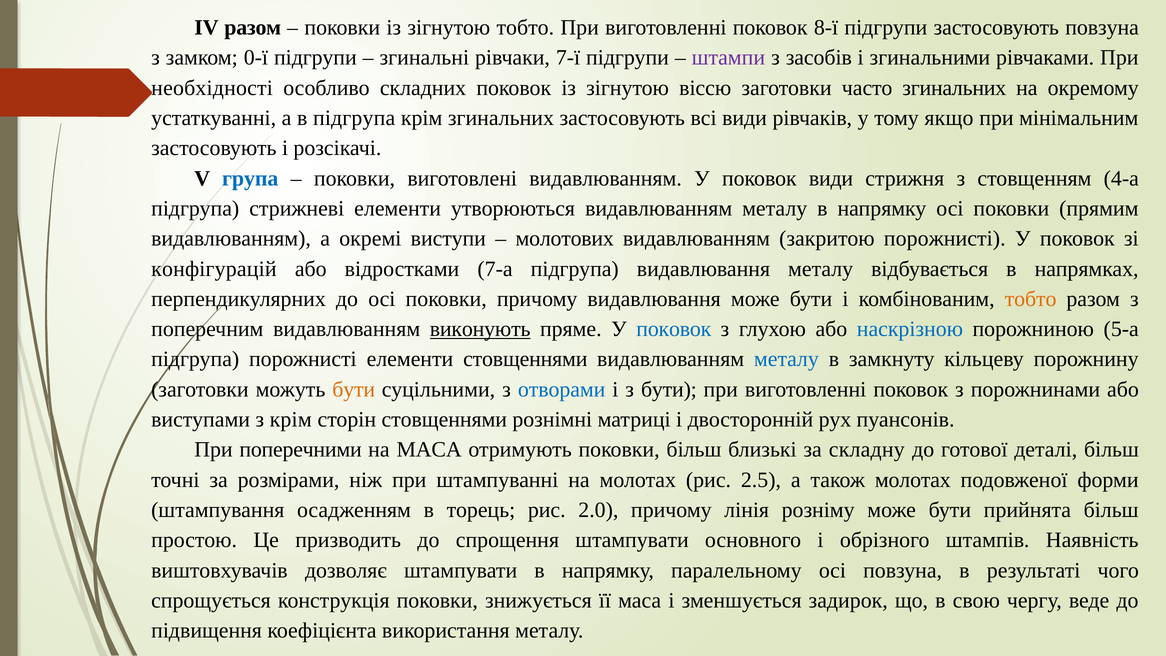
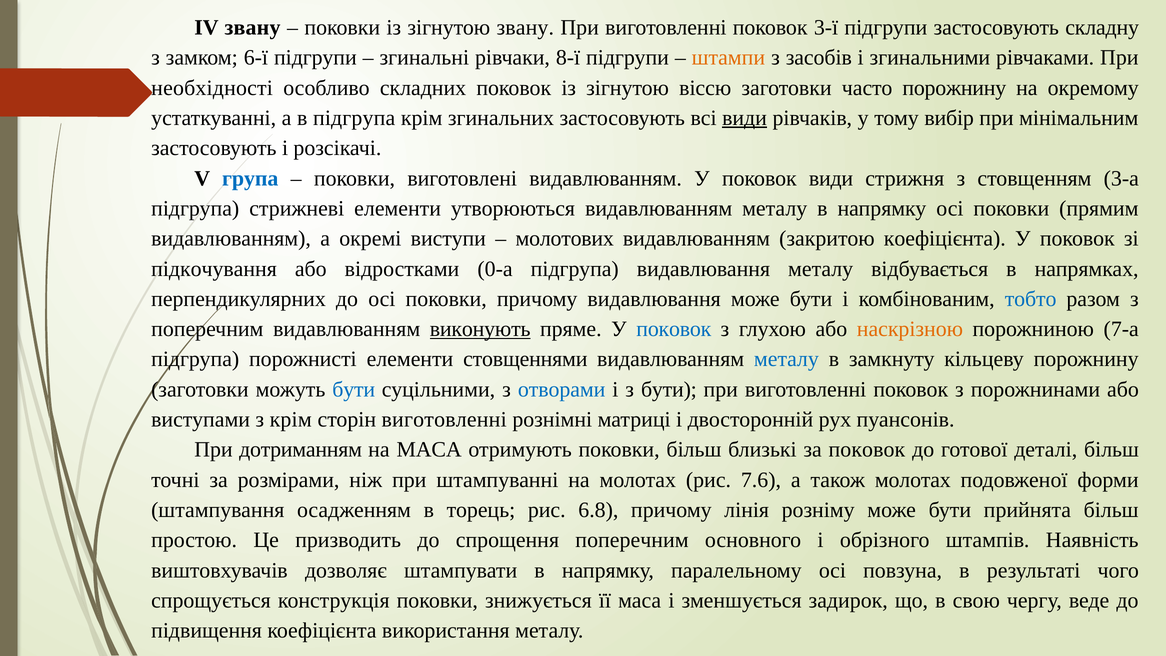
IV разом: разом -> звану (253, 27)
зігнутою тобто: тобто -> звану (525, 27)
8-ї: 8-ї -> 3-ї (826, 27)
застосовують повзуна: повзуна -> складну (1102, 27)
0-ї: 0-ї -> 6-ї (256, 58)
7-ї: 7-ї -> 8-ї (568, 58)
штампи colour: purple -> orange (728, 58)
часто згинальних: згинальних -> порожнину (954, 88)
види underline: none -> present (745, 118)
якщо: якщо -> вибір (949, 118)
4-а: 4-а -> 3-а (1121, 178)
закритою порожнисті: порожнисті -> коефіцієнта (945, 239)
конфігурацій: конфігурацій -> підкочування (214, 269)
7-а: 7-а -> 0-а (495, 269)
тобто colour: orange -> blue (1031, 299)
наскрізною colour: blue -> orange (910, 329)
5-а: 5-а -> 7-а (1121, 329)
бути colour: orange -> blue (354, 389)
сторін стовщеннями: стовщеннями -> виготовленні (444, 420)
поперечними: поперечними -> дотриманням (301, 450)
за складну: складну -> поковок (867, 450)
2.5: 2.5 -> 7.6 (761, 480)
2.0: 2.0 -> 6.8 (598, 510)
спрощення штампувати: штампувати -> поперечним (632, 540)
